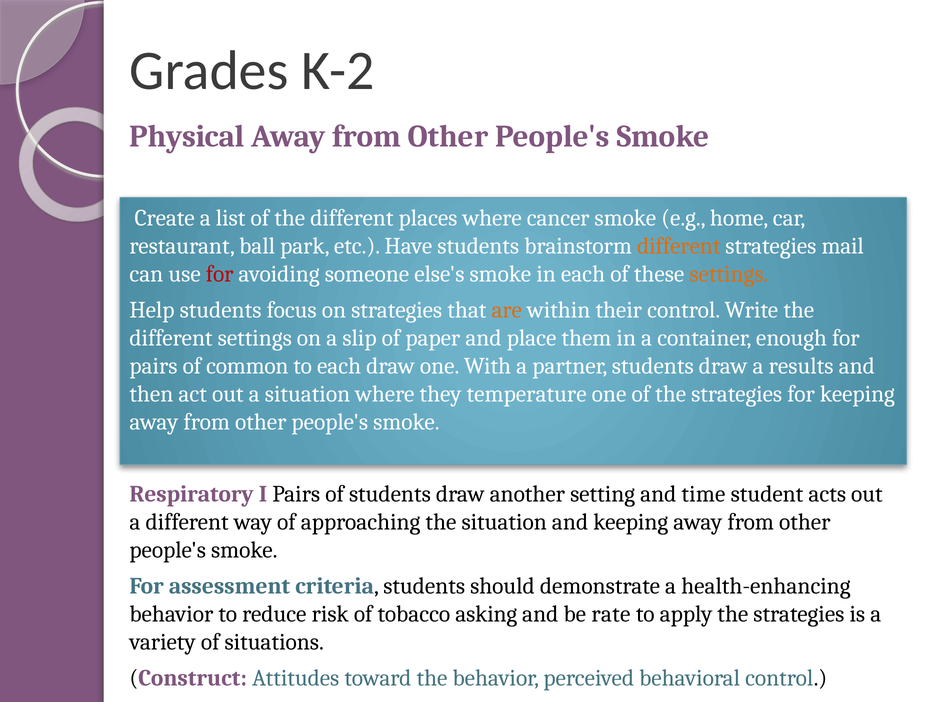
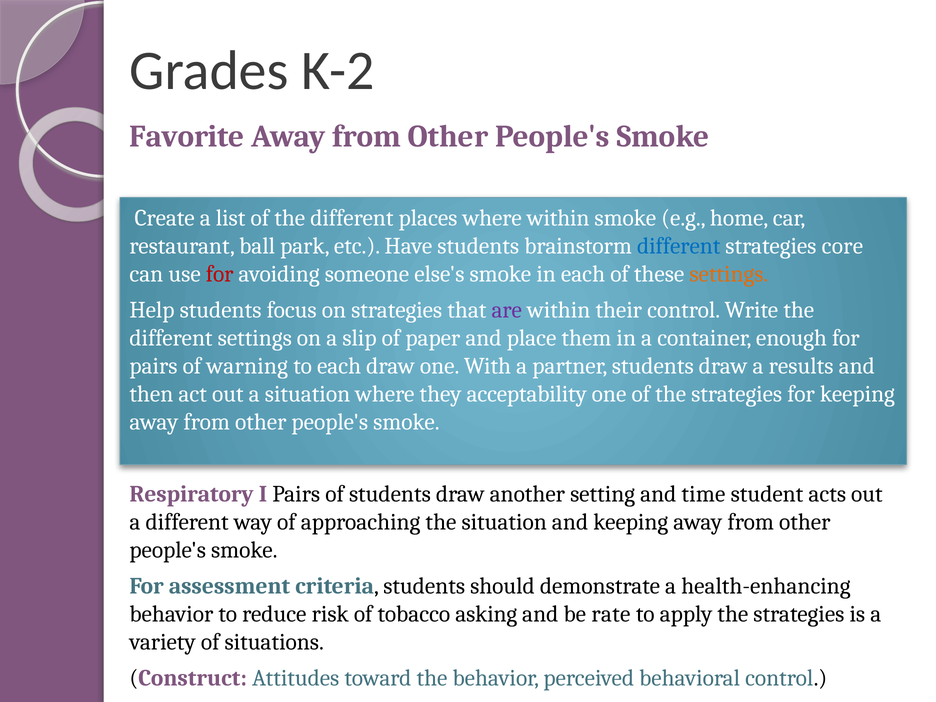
Physical: Physical -> Favorite (187, 136)
where cancer: cancer -> within (558, 218)
different colour: orange -> blue (679, 246)
mail: mail -> core (842, 246)
are colour: orange -> purple (507, 310)
common: common -> warning (247, 366)
temperature: temperature -> acceptability (527, 394)
